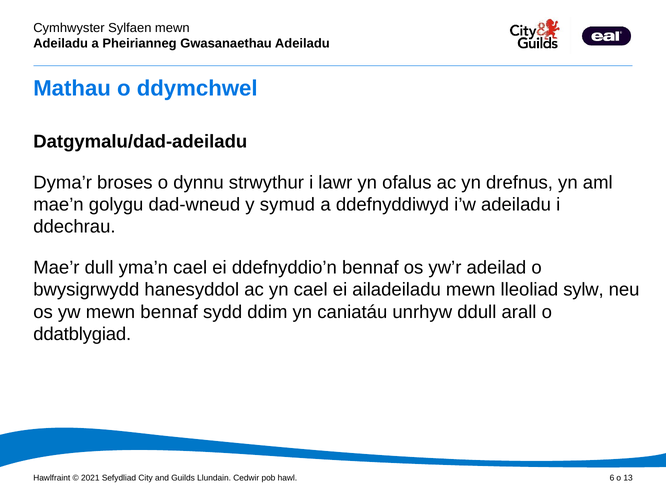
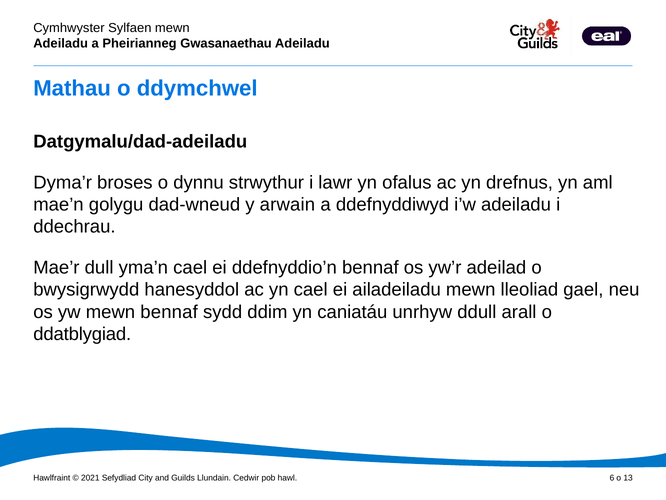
symud: symud -> arwain (287, 204)
sylw: sylw -> gael (583, 290)
